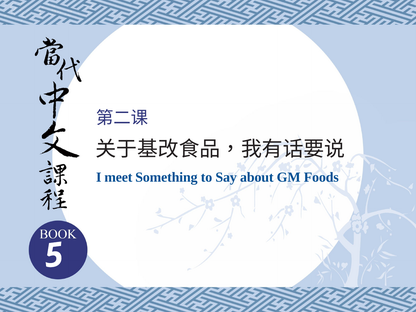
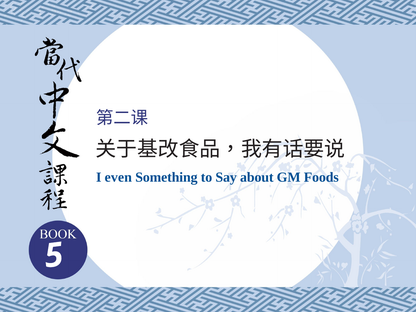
meet: meet -> even (118, 177)
